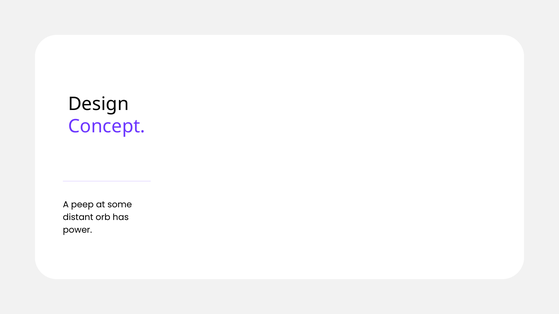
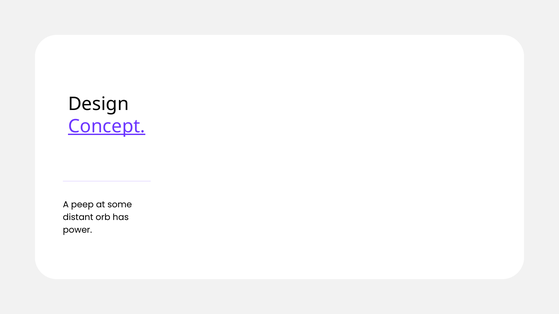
Concept underline: none -> present (107, 127)
